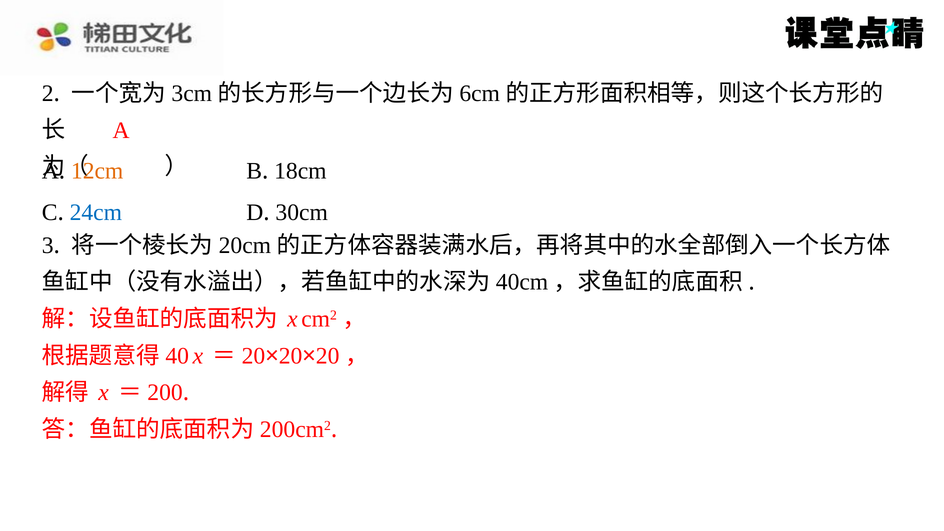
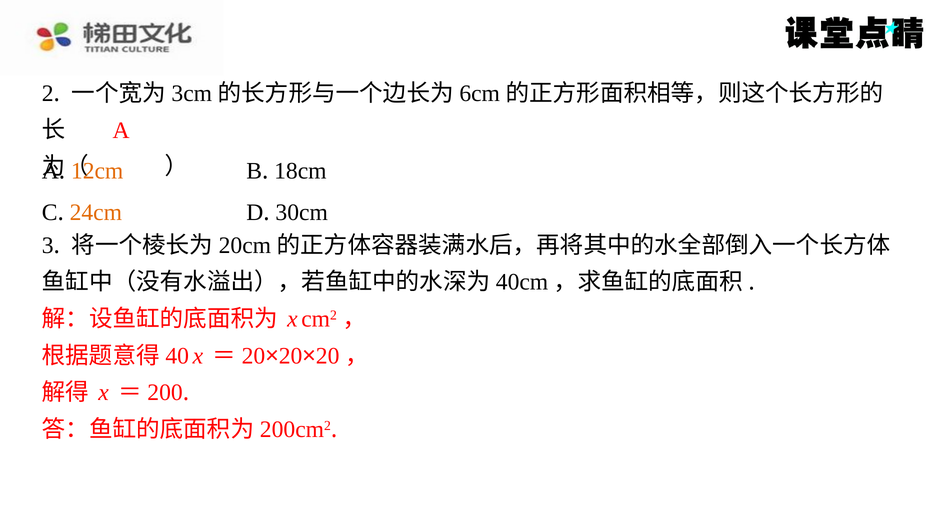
24cm colour: blue -> orange (96, 212)
